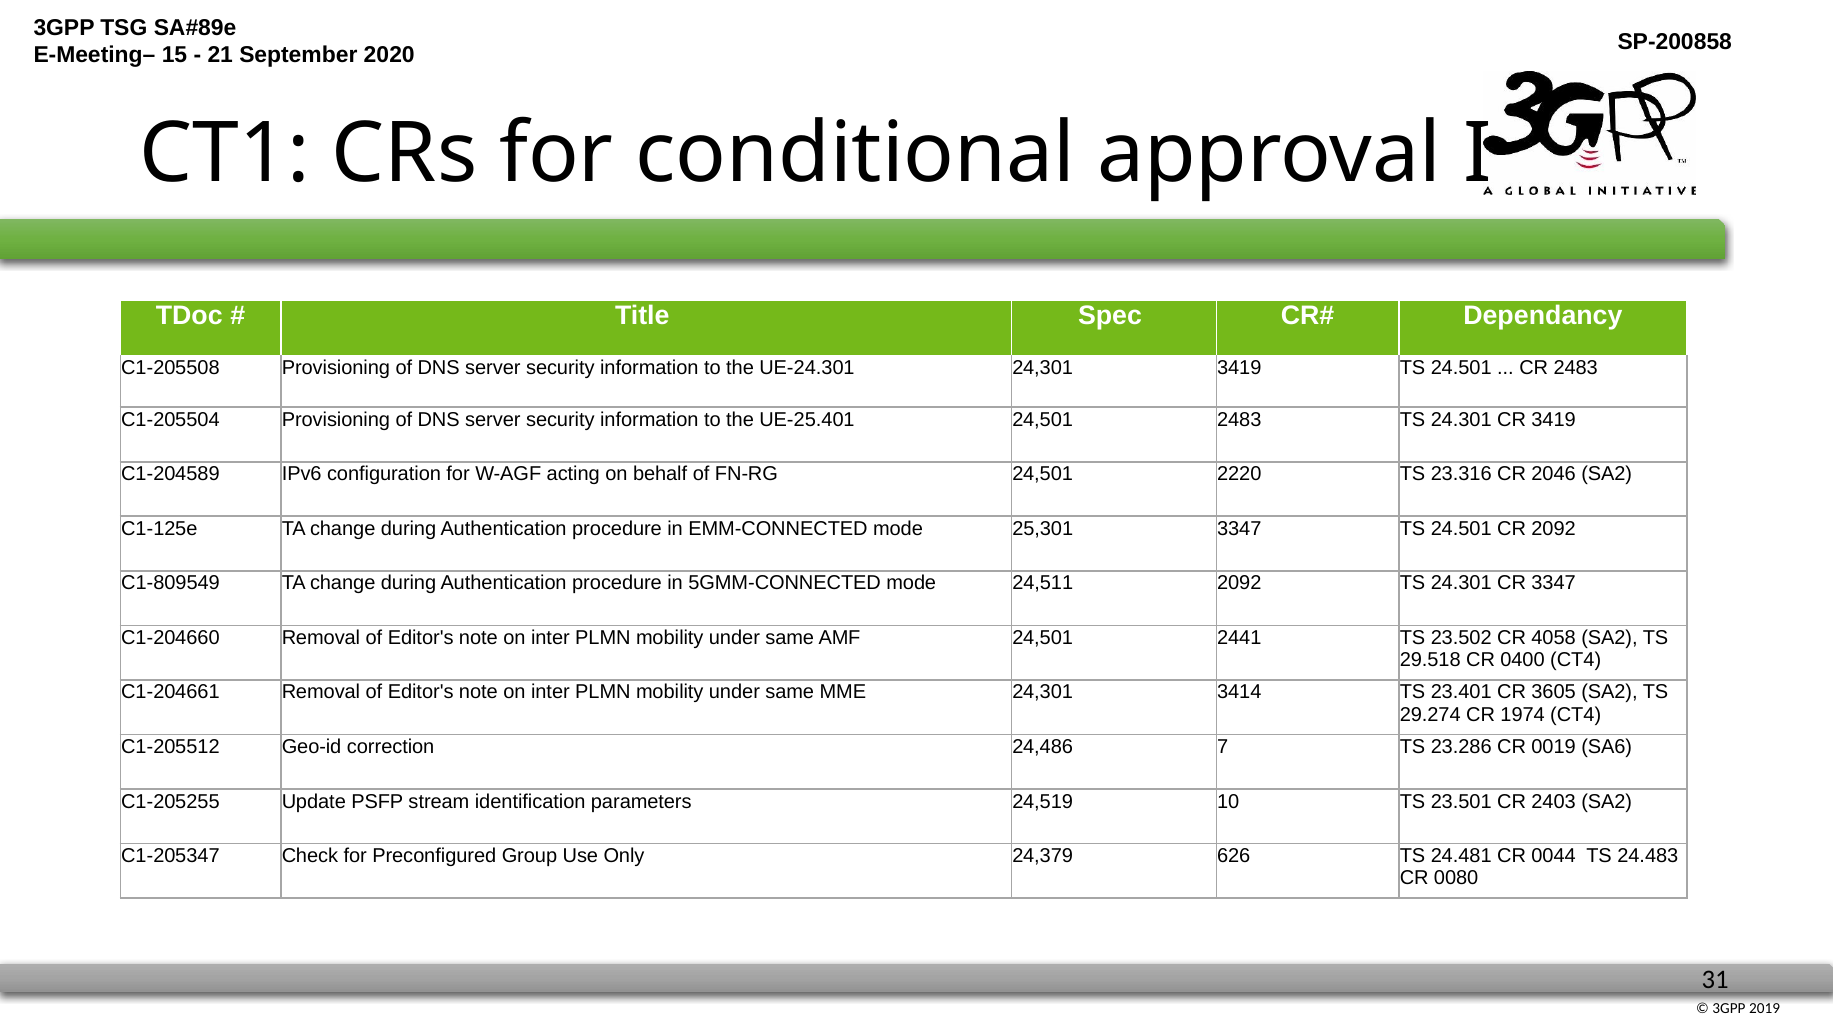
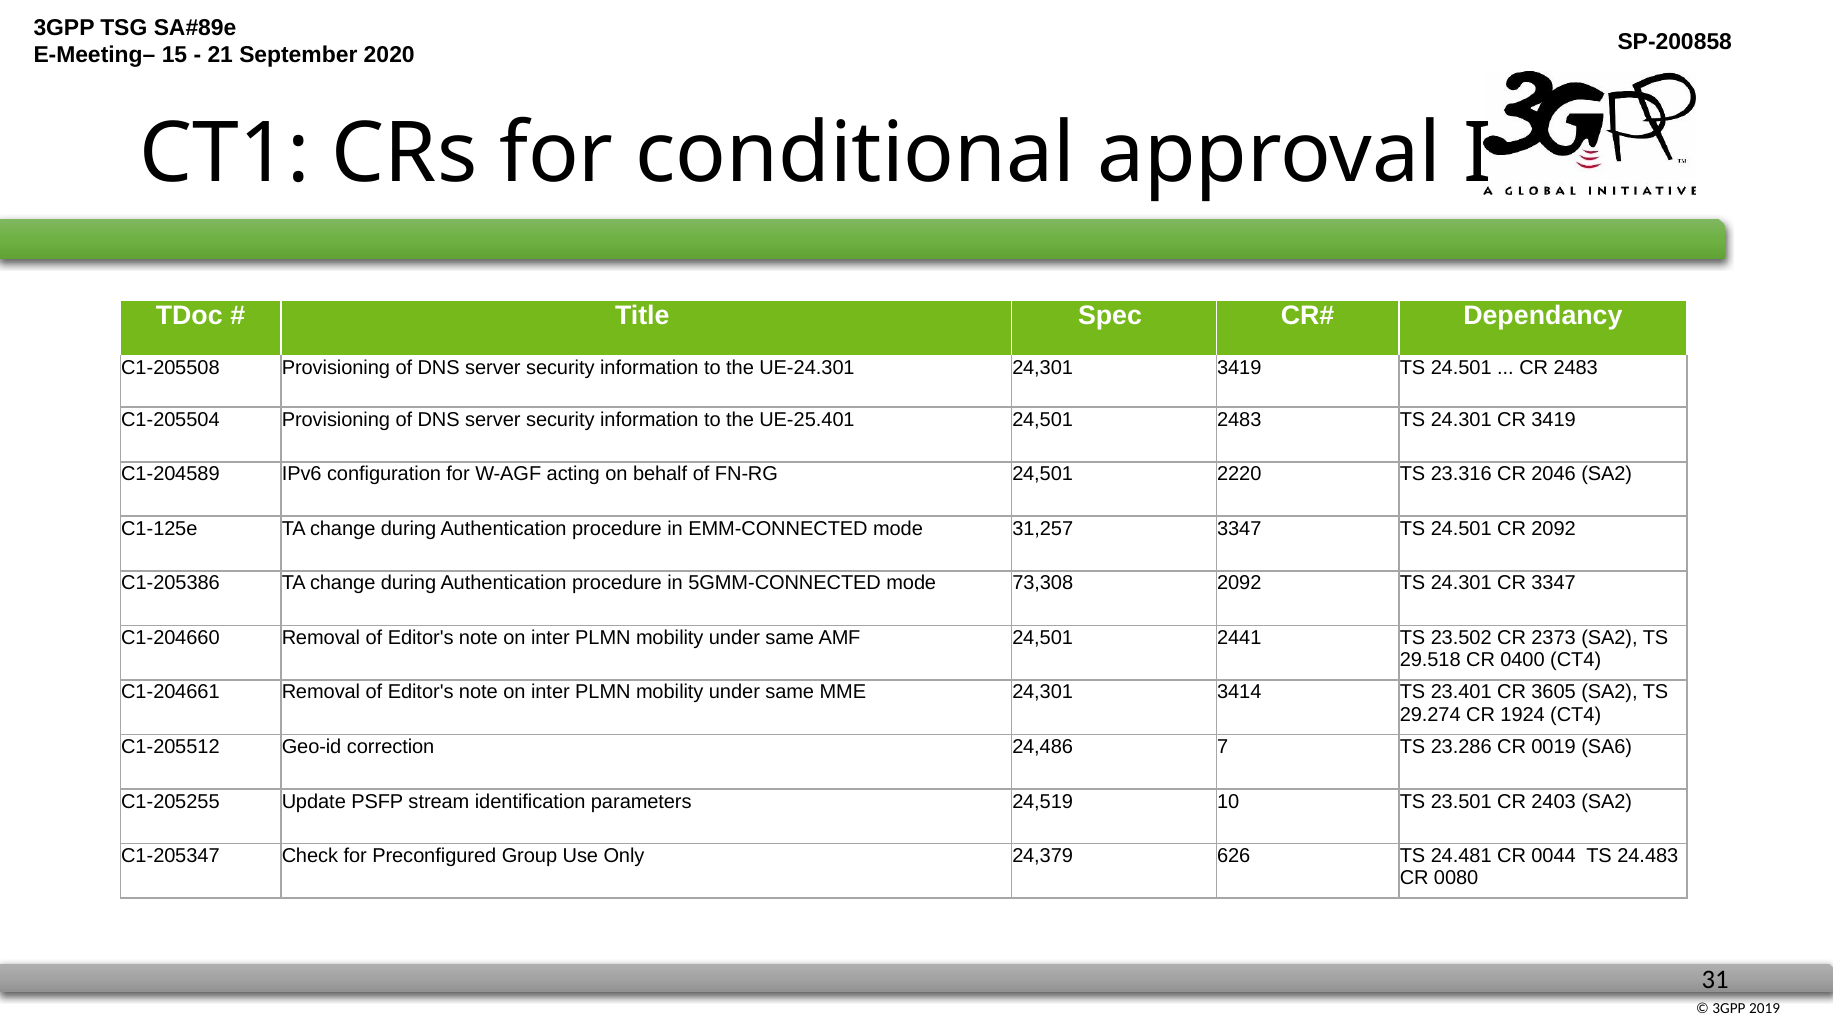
25,301: 25,301 -> 31,257 (1043, 529)
C1-809549: C1-809549 -> C1-205386 (171, 583)
24,511: 24,511 -> 73,308 (1043, 583)
4058: 4058 -> 2373 (1554, 638)
1974: 1974 -> 1924 (1523, 715)
